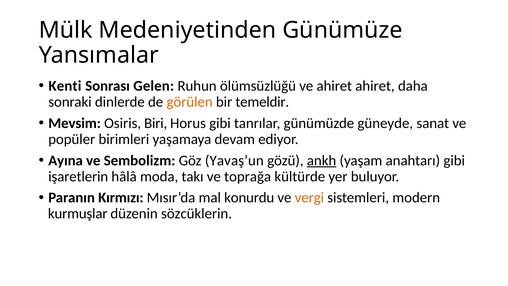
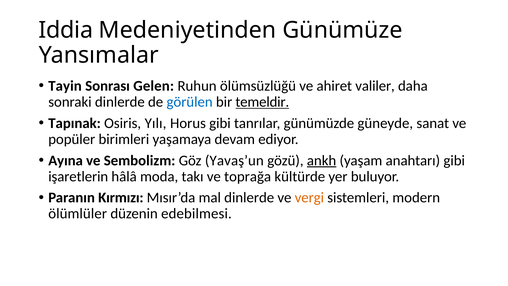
Mülk: Mülk -> Iddia (66, 30)
Kenti: Kenti -> Tayin (65, 86)
ahiret ahiret: ahiret -> valiler (375, 86)
görülen colour: orange -> blue (190, 102)
temeldir underline: none -> present (262, 102)
Mevsim: Mevsim -> Tapınak (75, 123)
Biri: Biri -> Yılı (156, 123)
mal konurdu: konurdu -> dinlerde (249, 198)
kurmuşlar: kurmuşlar -> ölümlüler (78, 214)
sözcüklerin: sözcüklerin -> edebilmesi (196, 214)
